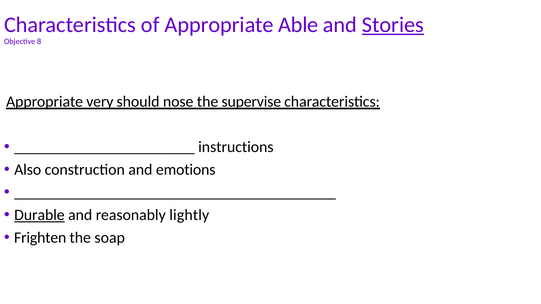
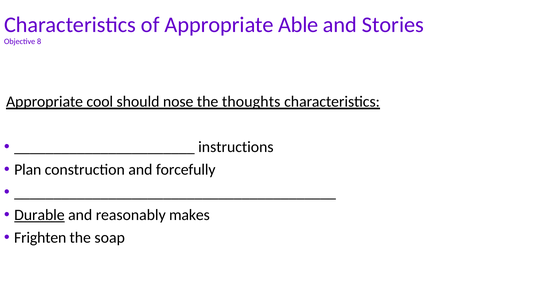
Stories underline: present -> none (393, 25)
very: very -> cool (100, 102)
supervise: supervise -> thoughts (251, 102)
Also: Also -> Plan (28, 170)
emotions: emotions -> forcefully (186, 170)
lightly: lightly -> makes (189, 215)
